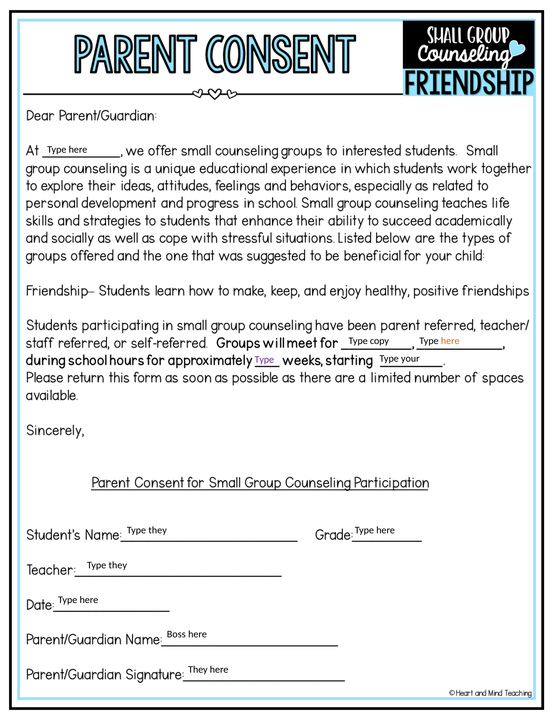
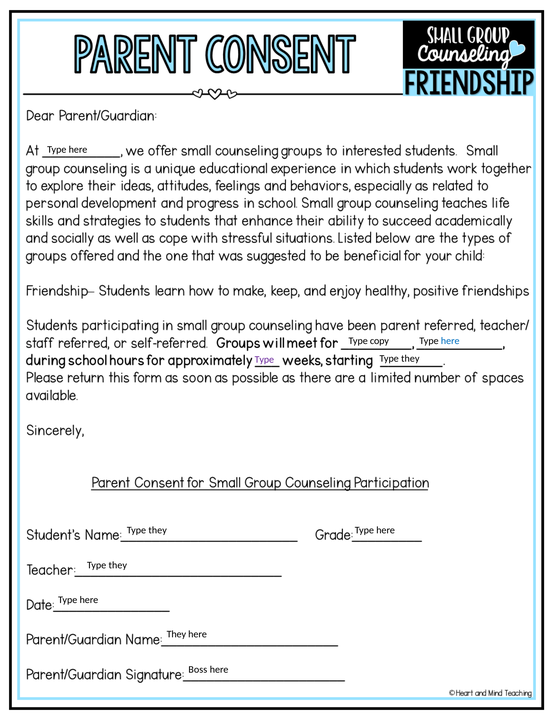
here colour: orange -> blue (450, 341)
your: your -> they (410, 359)
Boss: Boss -> They (176, 635)
They: They -> Boss (198, 670)
